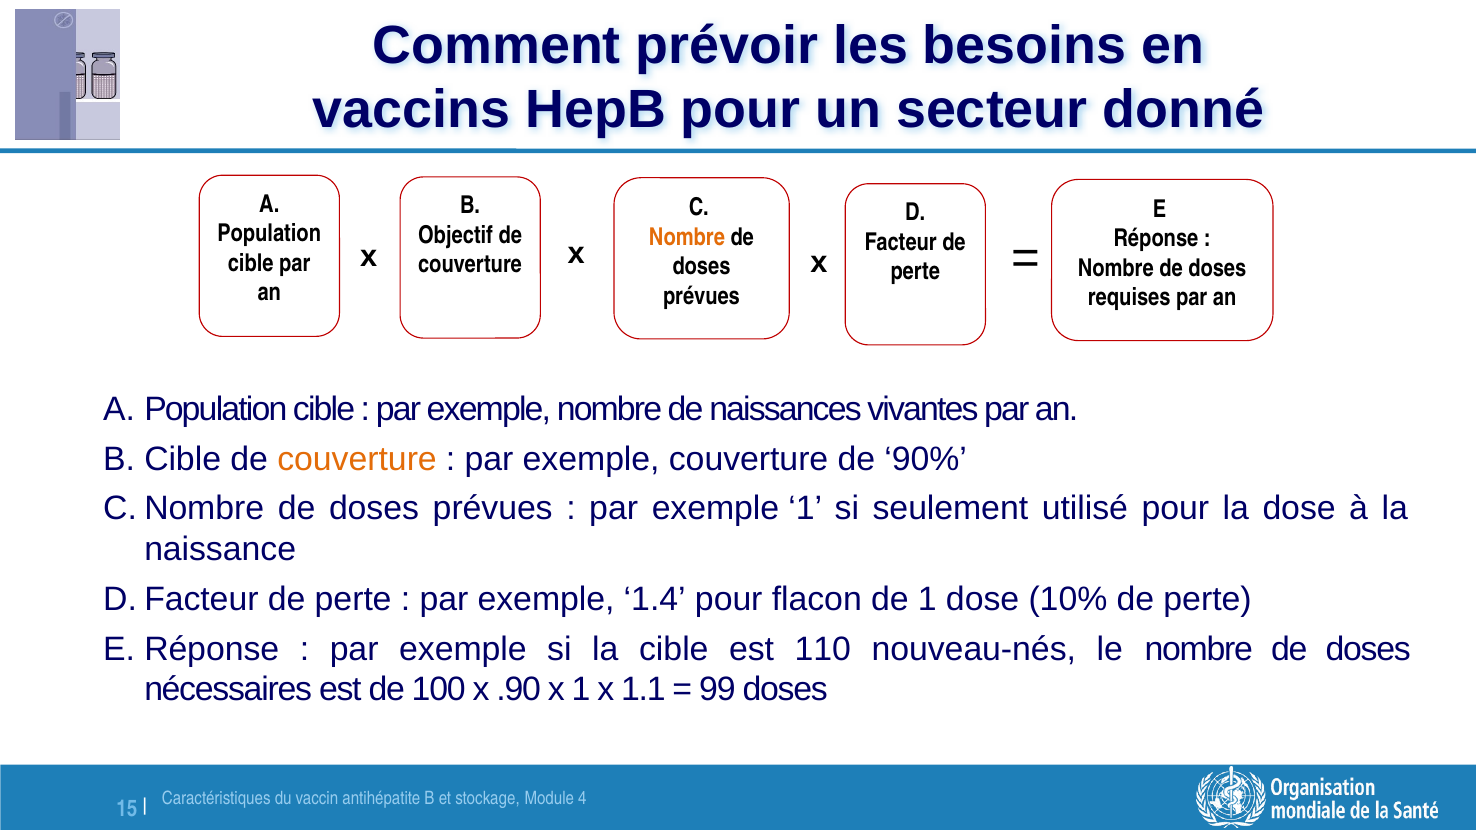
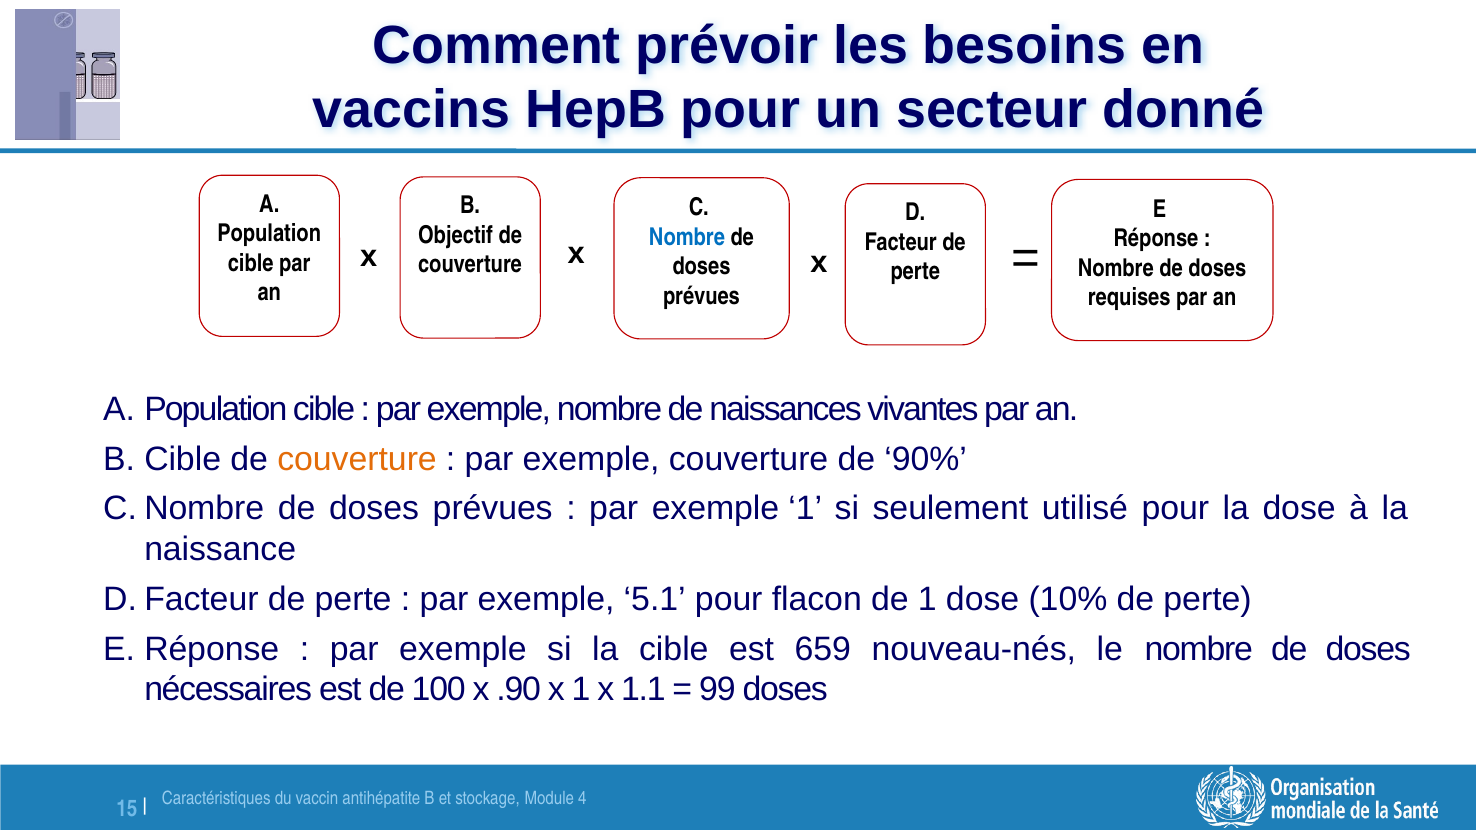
Nombre colour: orange -> blue (687, 237)
1.4: 1.4 -> 5.1 (655, 599)
110: 110 -> 659 (823, 649)
